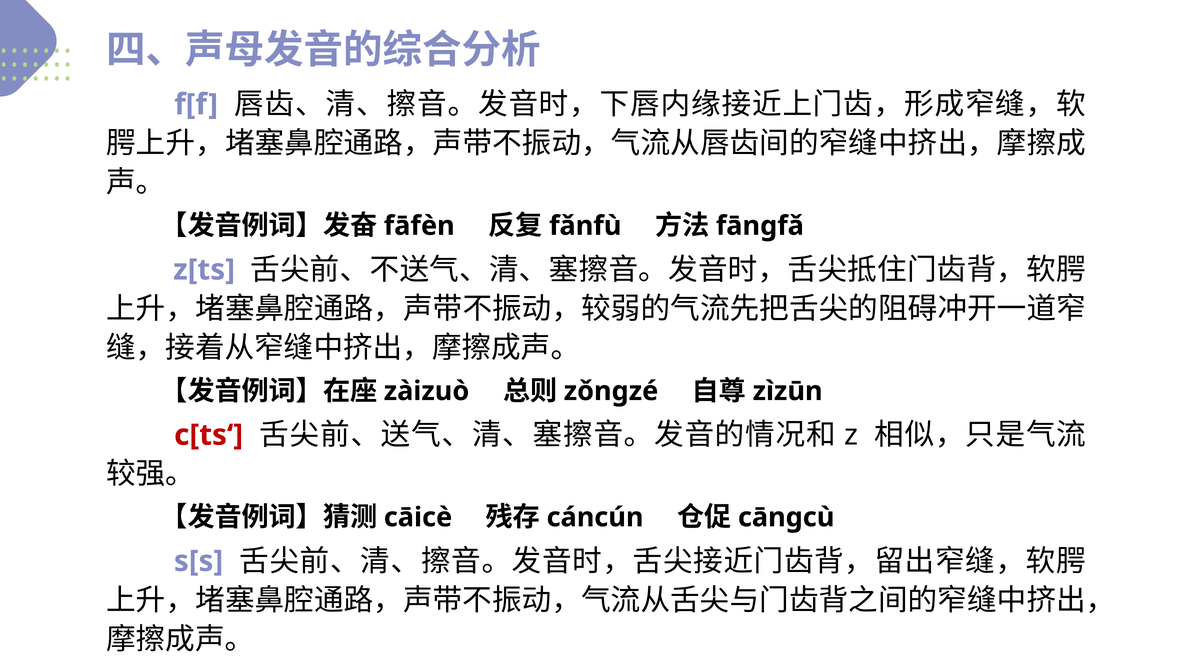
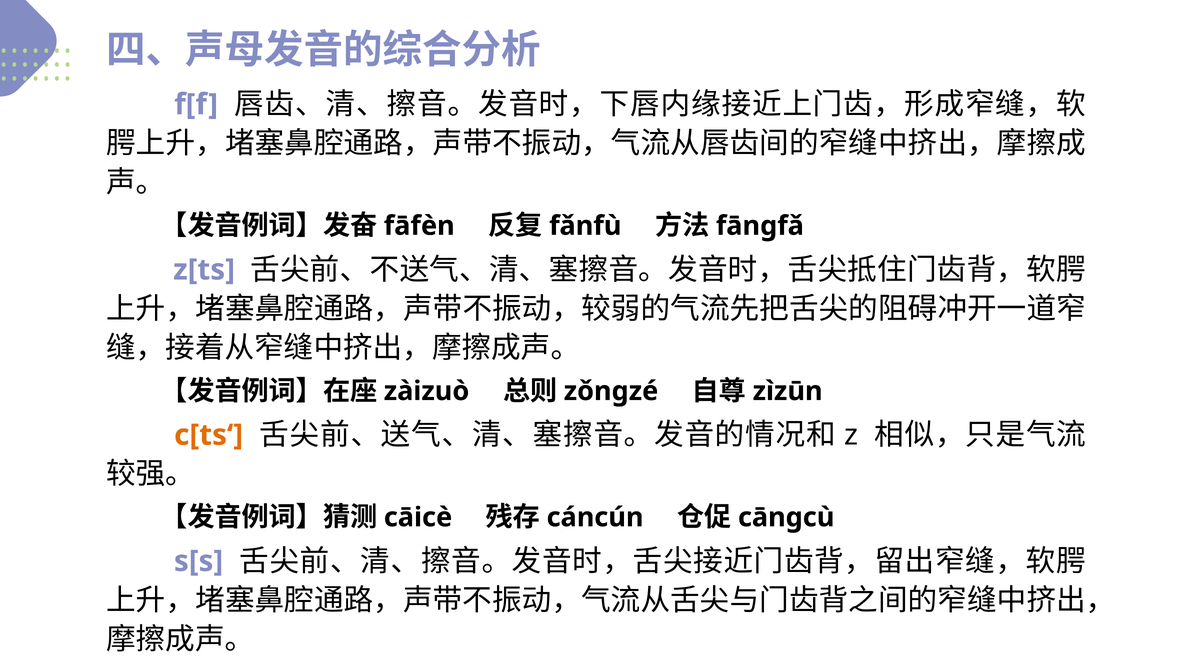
c[ts‘ colour: red -> orange (209, 435)
